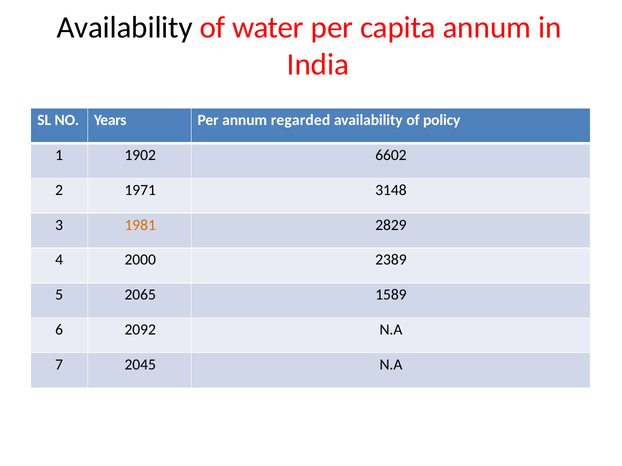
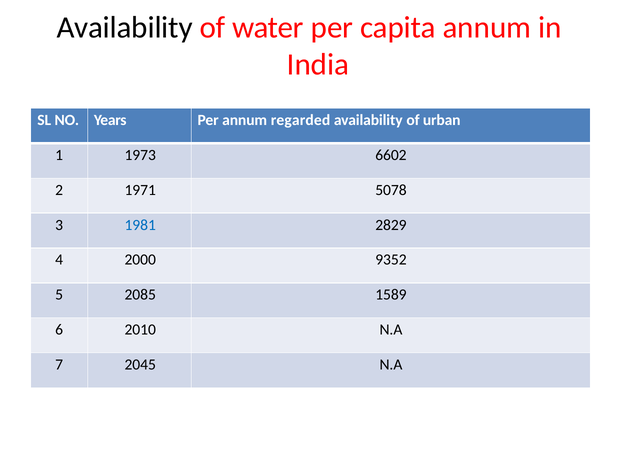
policy: policy -> urban (442, 120)
1902: 1902 -> 1973 (140, 155)
3148: 3148 -> 5078 (391, 190)
1981 colour: orange -> blue (140, 225)
2389: 2389 -> 9352 (391, 260)
2065: 2065 -> 2085 (140, 295)
2092: 2092 -> 2010 (140, 330)
